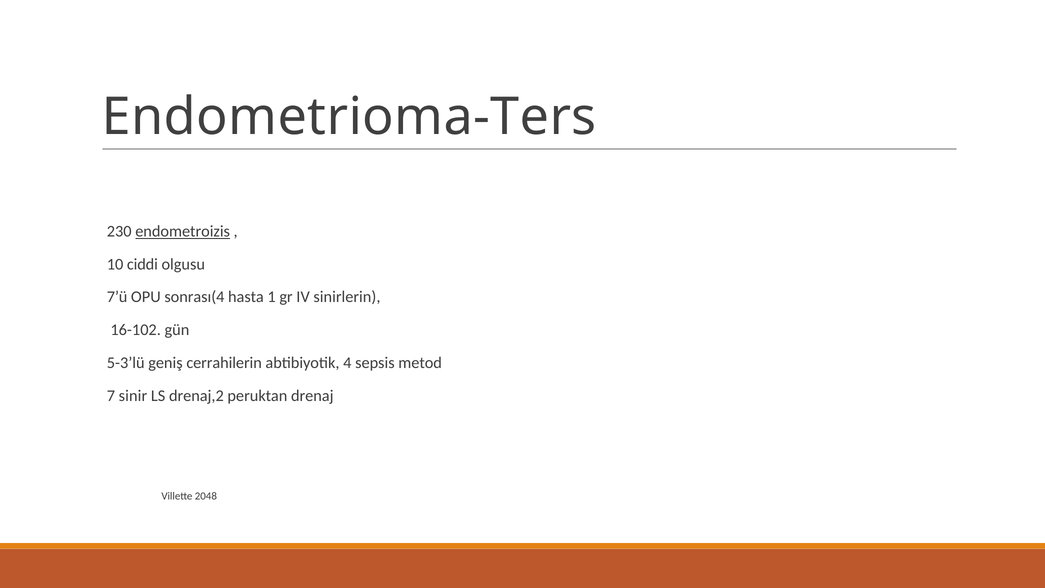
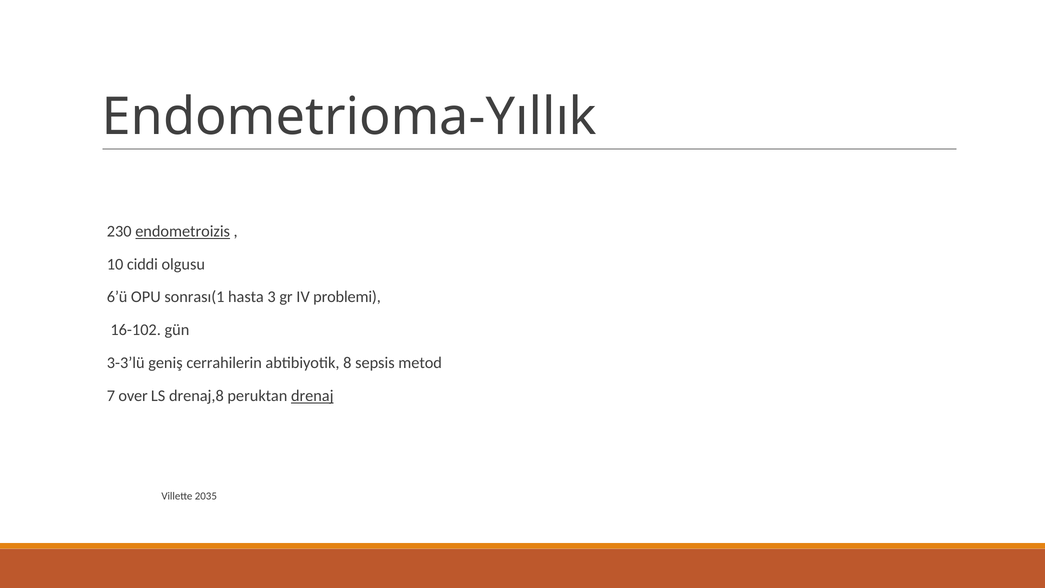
Endometrioma-Ters: Endometrioma-Ters -> Endometrioma-Yıllık (349, 117)
7’ü: 7’ü -> 6’ü (117, 297)
sonrası(4: sonrası(4 -> sonrası(1 (194, 297)
1: 1 -> 3 (272, 297)
sinirlerin: sinirlerin -> problemi (347, 297)
5-3’lü: 5-3’lü -> 3-3’lü (126, 363)
4: 4 -> 8 (347, 363)
sinir: sinir -> over (133, 396)
drenaj,2: drenaj,2 -> drenaj,8 (196, 396)
drenaj underline: none -> present (312, 396)
2048: 2048 -> 2035 (206, 496)
